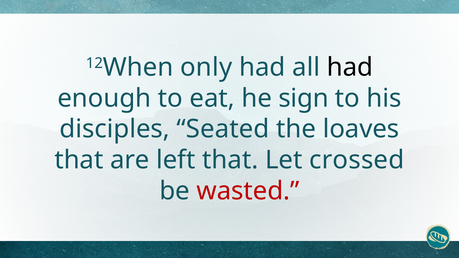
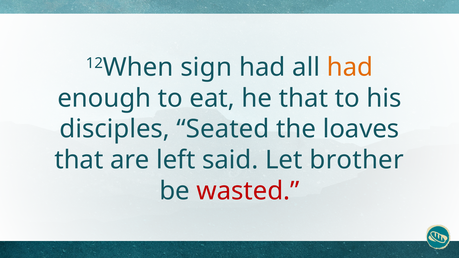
only: only -> sign (206, 67)
had colour: black -> orange (350, 67)
he sign: sign -> that (303, 98)
left that: that -> said (230, 160)
crossed: crossed -> brother (357, 160)
